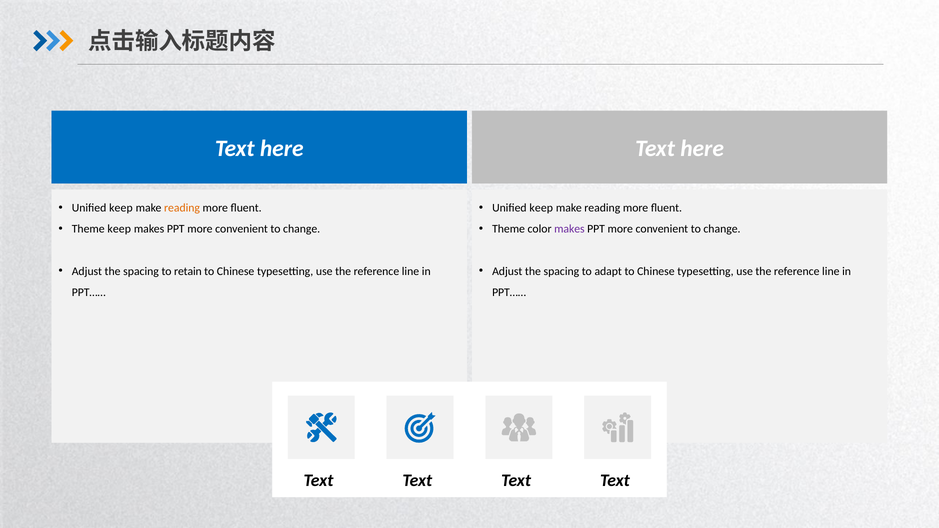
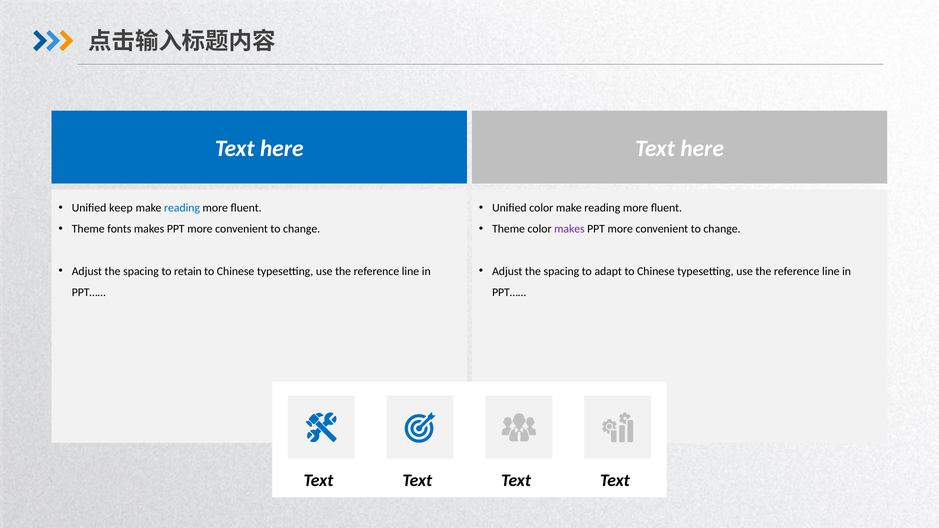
reading colour: orange -> blue (182, 208)
keep: keep -> color (541, 208)
Theme keep: keep -> fonts (119, 229)
